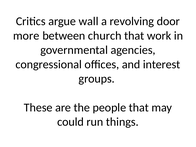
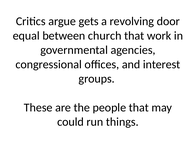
wall: wall -> gets (89, 21)
more: more -> equal (26, 36)
